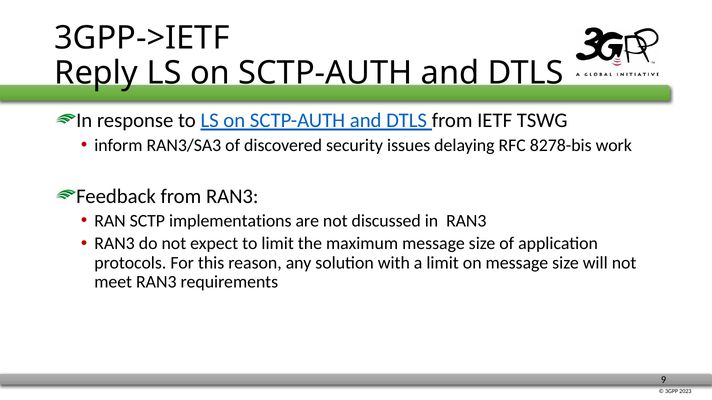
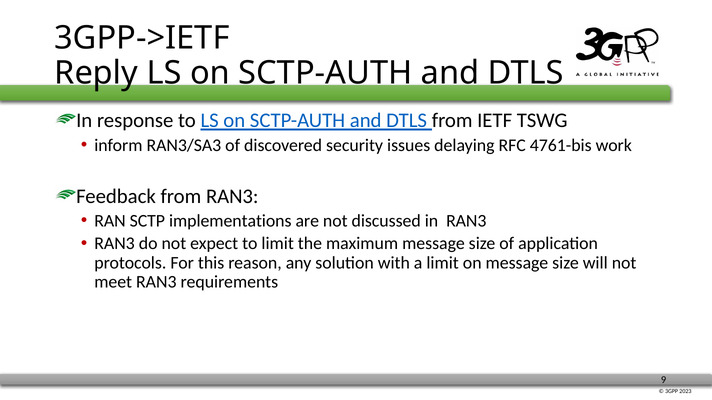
8278-bis: 8278-bis -> 4761-bis (561, 145)
